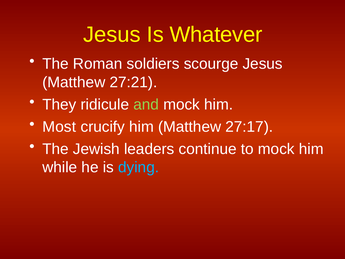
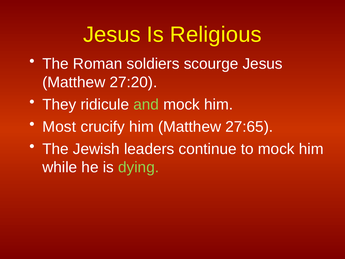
Whatever: Whatever -> Religious (216, 35)
27:21: 27:21 -> 27:20 (133, 82)
27:17: 27:17 -> 27:65 (249, 127)
dying colour: light blue -> light green (139, 167)
